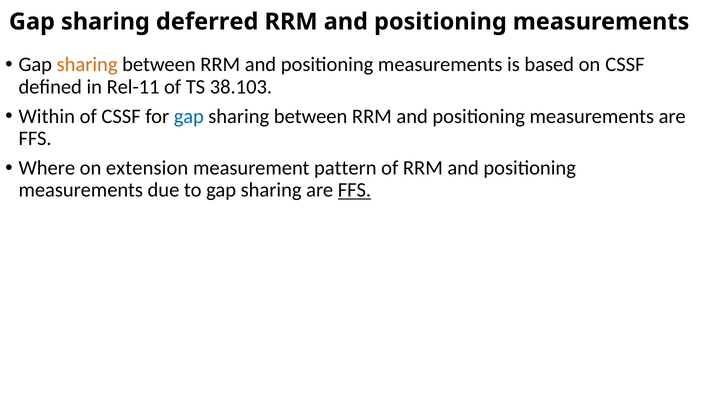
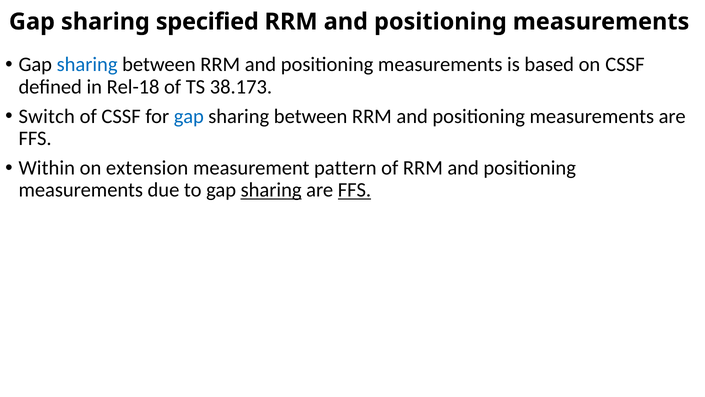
deferred: deferred -> specified (207, 22)
sharing colour: orange -> blue (87, 64)
Rel-11: Rel-11 -> Rel-18 (133, 87)
38.103: 38.103 -> 38.173 (241, 87)
Within: Within -> Switch (47, 116)
Where: Where -> Within (47, 168)
sharing underline: none -> present (271, 190)
